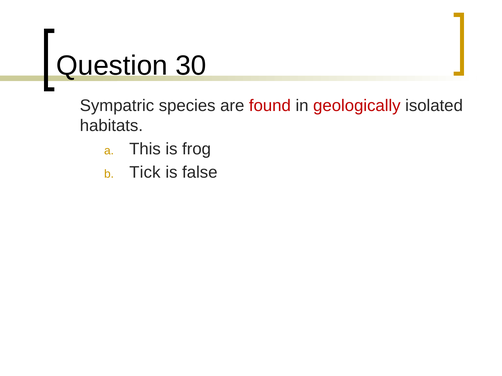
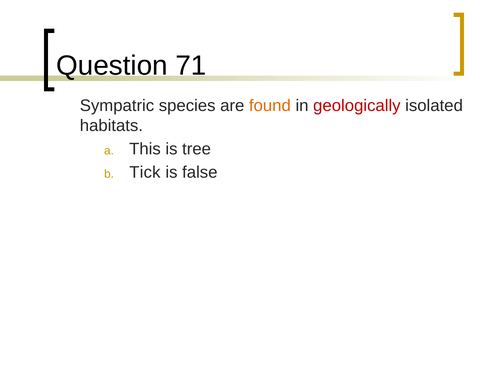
30: 30 -> 71 (191, 66)
found colour: red -> orange (270, 106)
frog: frog -> tree (197, 149)
